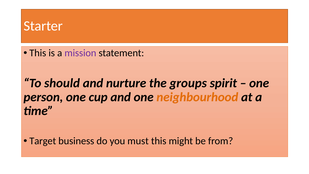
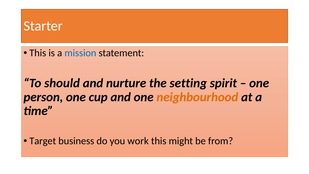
mission colour: purple -> blue (80, 53)
groups: groups -> setting (188, 83)
must: must -> work (138, 141)
